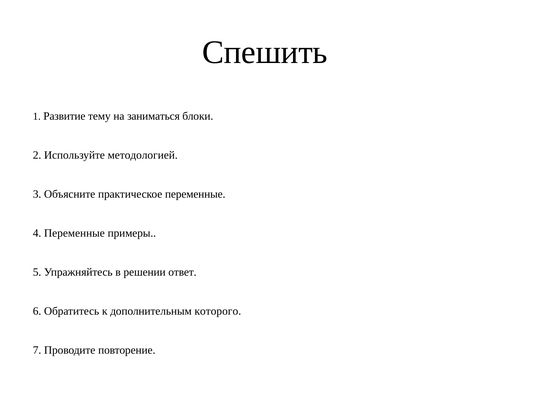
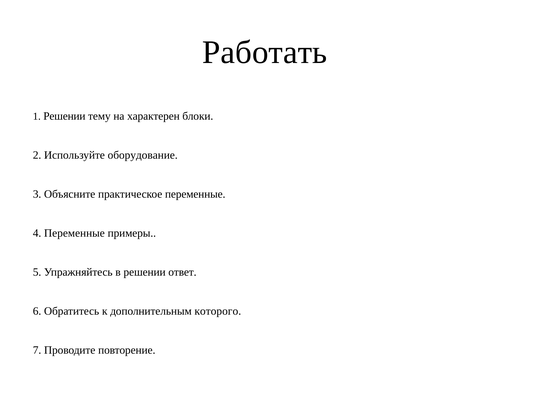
Спешить: Спешить -> Работать (265, 52)
1 Развитие: Развитие -> Решении (64, 116)
заниматься: заниматься -> характерен (153, 116)
методологией: методологией -> оборудование (143, 155)
